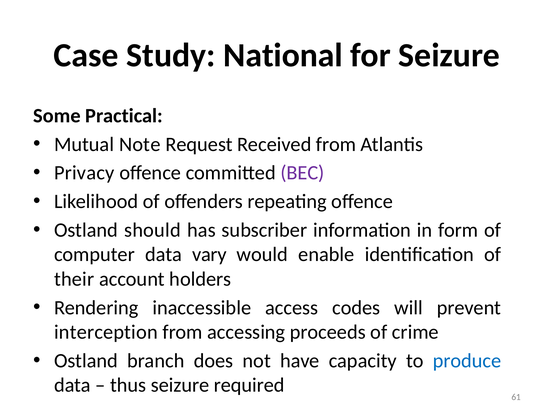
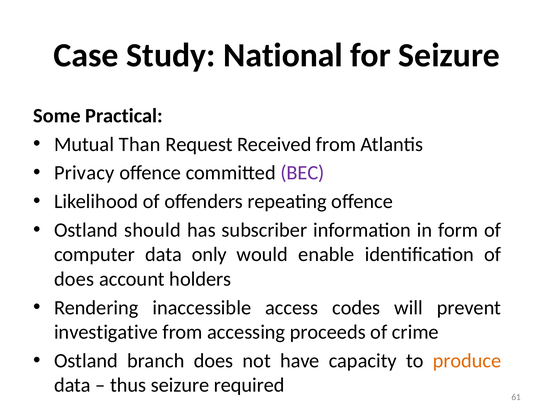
Note: Note -> Than (140, 144)
vary: vary -> only (209, 254)
their: their -> does (74, 279)
interception: interception -> investigative (106, 332)
produce colour: blue -> orange (467, 360)
